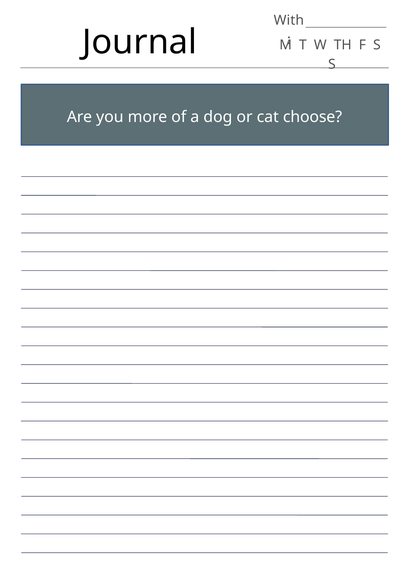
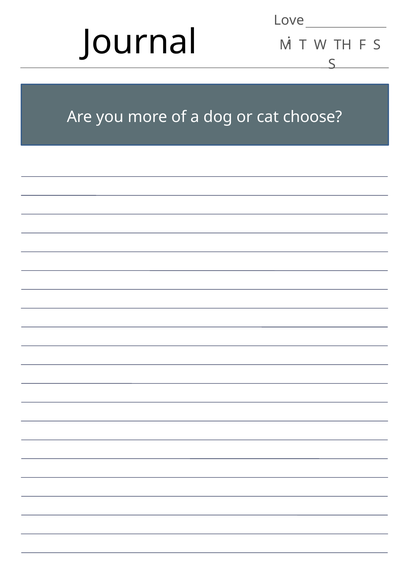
With: With -> Love (289, 20)
